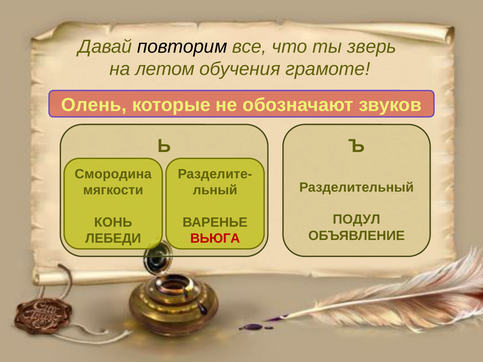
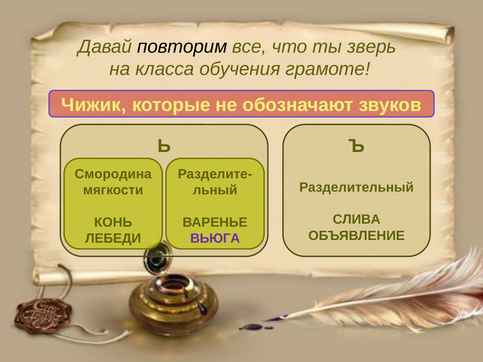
летом: летом -> класса (165, 69)
Олень: Олень -> Чижик (94, 105)
ПОДУЛ: ПОДУЛ -> СЛИВА (357, 220)
ВЬЮГА colour: red -> purple (215, 239)
